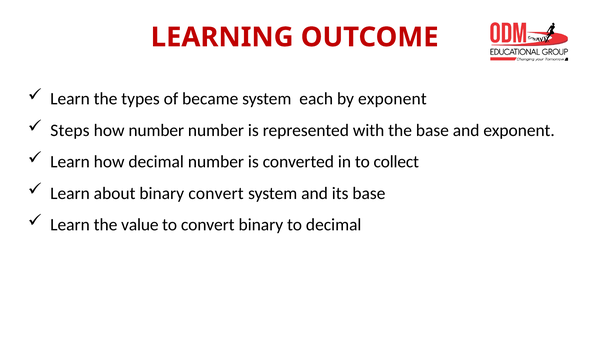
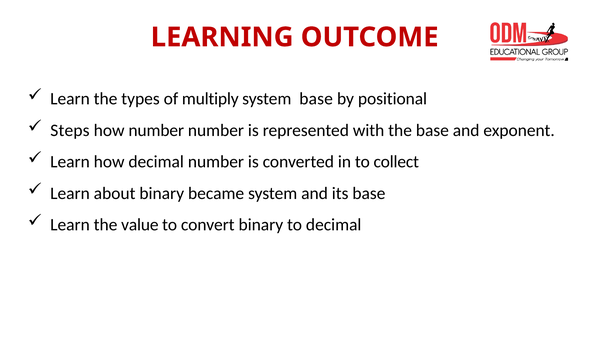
became: became -> multiply (210, 99)
system each: each -> base (316, 99)
by exponent: exponent -> positional (392, 99)
binary convert: convert -> became (216, 193)
